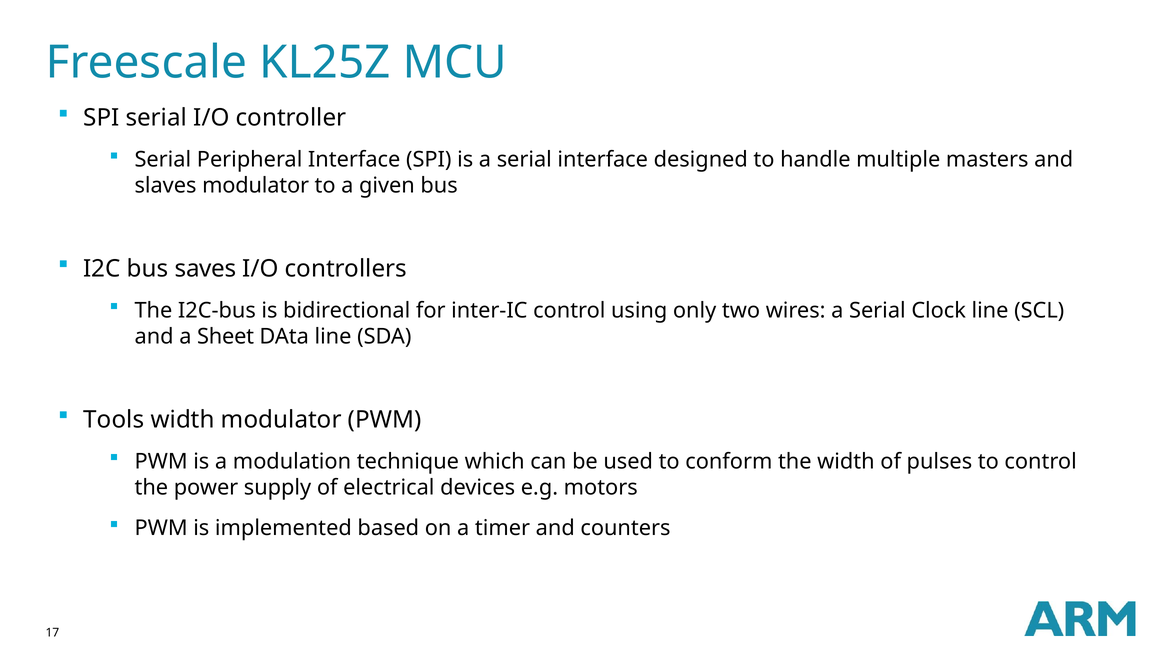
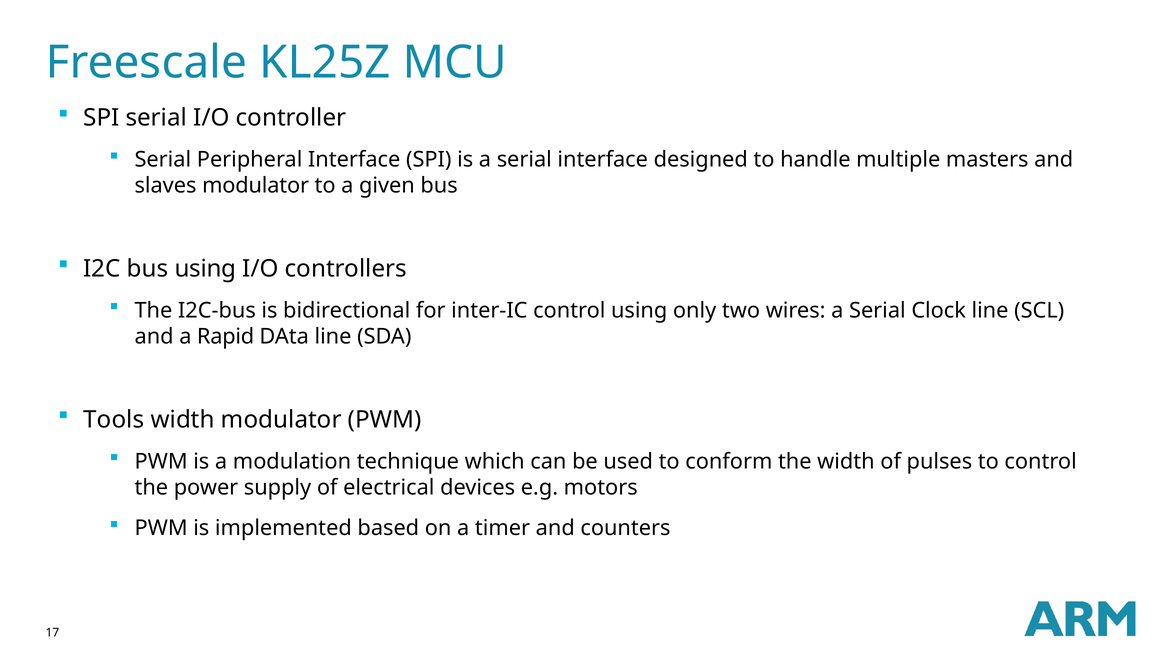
bus saves: saves -> using (206, 269)
Sheet: Sheet -> Rapid (226, 337)
